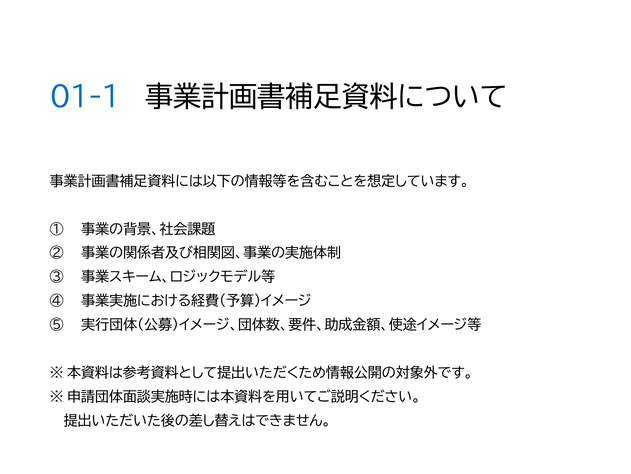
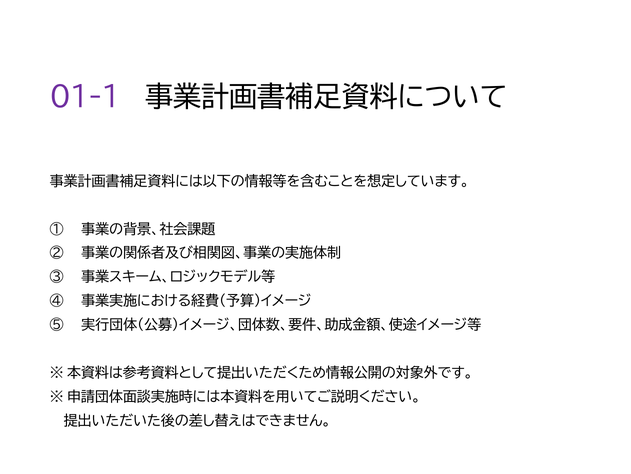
01-1 colour: blue -> purple (85, 97)
